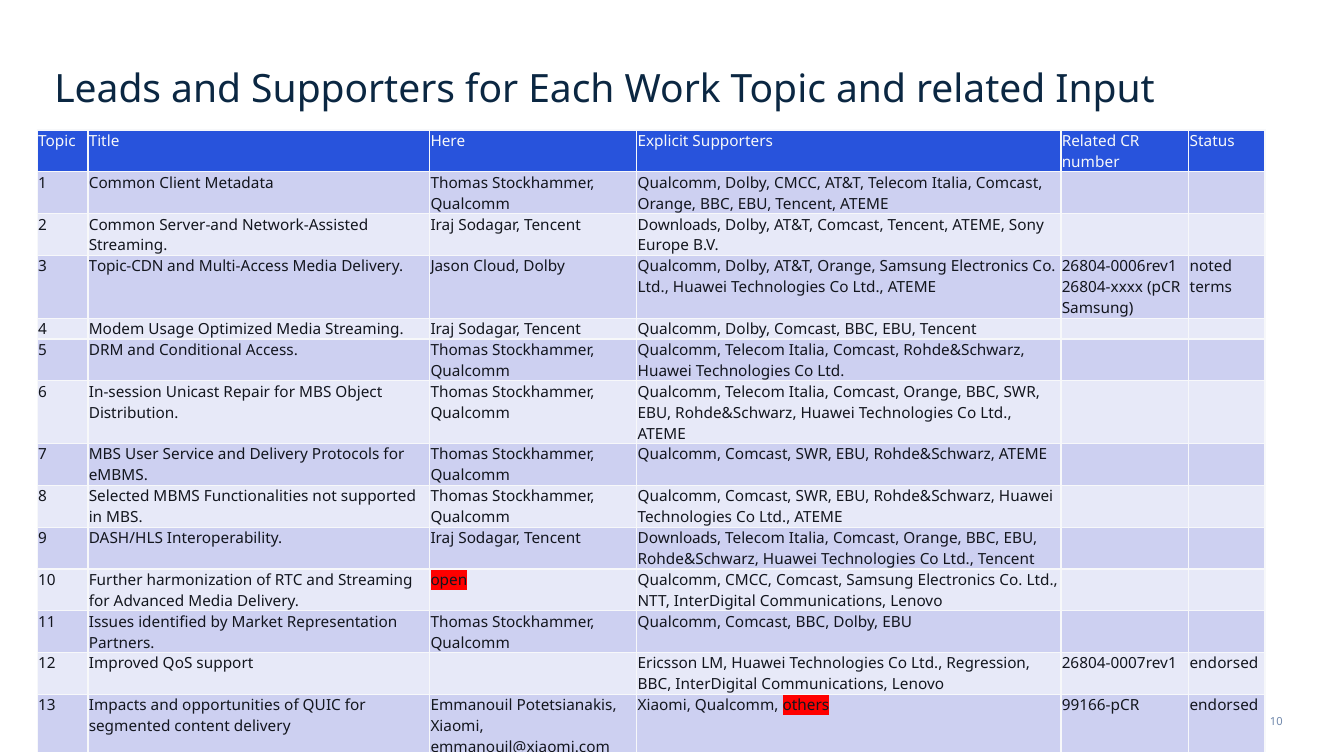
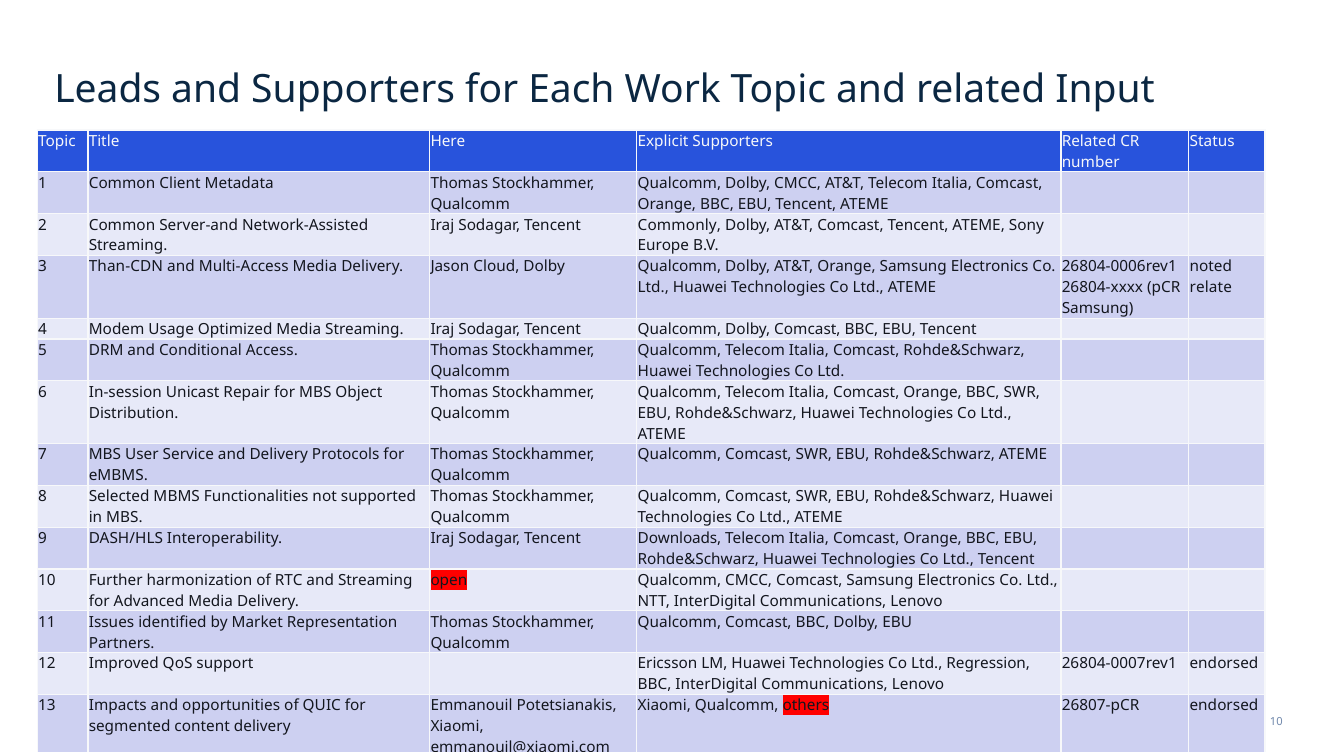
Downloads: Downloads -> Commonly (679, 225)
Topic-CDN: Topic-CDN -> Than-CDN (126, 267)
terms: terms -> relate (1211, 288)
99166-pCR: 99166-pCR -> 26807-pCR (1101, 706)
